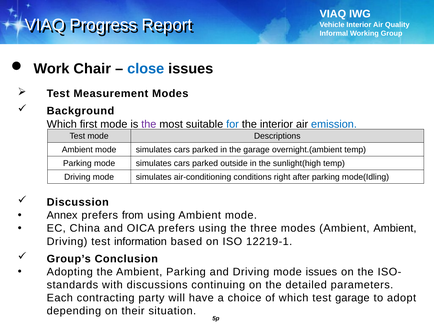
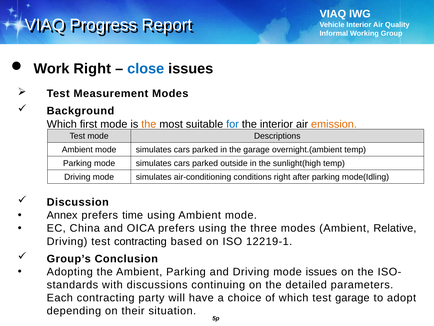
Work Chair: Chair -> Right (92, 69)
the colour: purple -> orange (149, 124)
emission colour: blue -> orange (334, 124)
from: from -> time (133, 215)
Ambient Ambient: Ambient -> Relative (395, 228)
test information: information -> contracting (140, 241)
